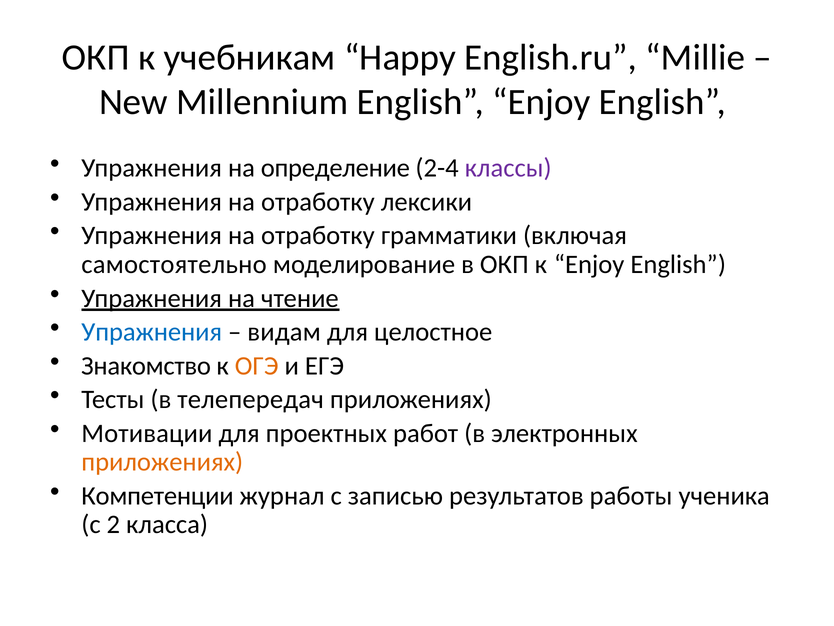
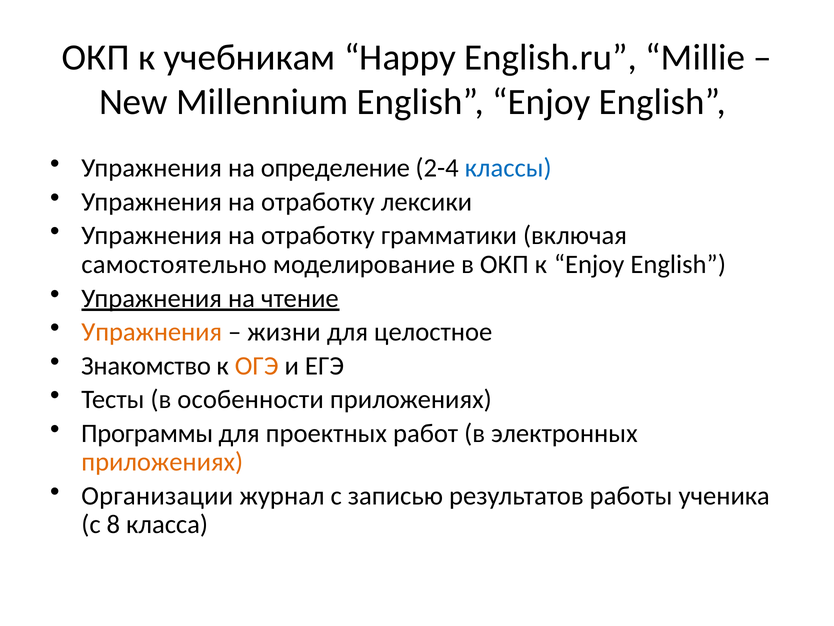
классы colour: purple -> blue (508, 168)
Упражнения colour: blue -> orange (152, 332)
видам: видам -> жизни (284, 332)
телепередач: телепередач -> особенности (251, 399)
Мотивации: Мотивации -> Программы (147, 433)
Компетенции: Компетенции -> Организации (157, 496)
2: 2 -> 8 (113, 524)
